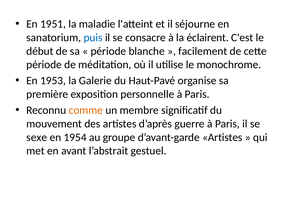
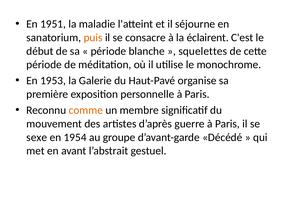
puis colour: blue -> orange (93, 38)
facilement: facilement -> squelettes (203, 51)
d’avant-garde Artistes: Artistes -> Décédé (222, 138)
